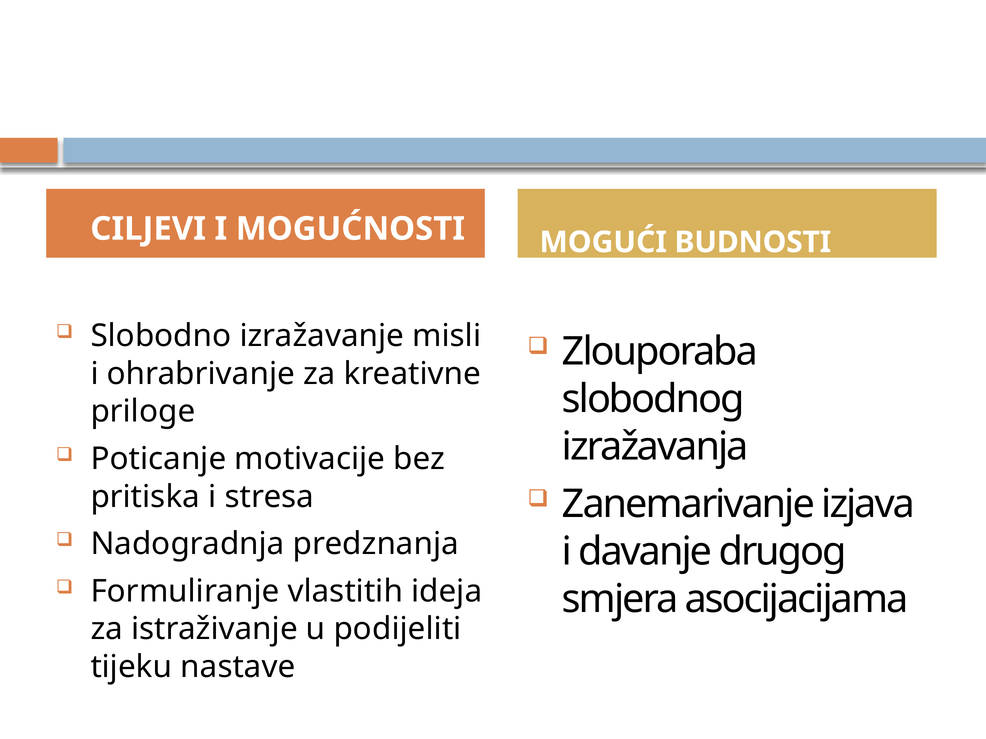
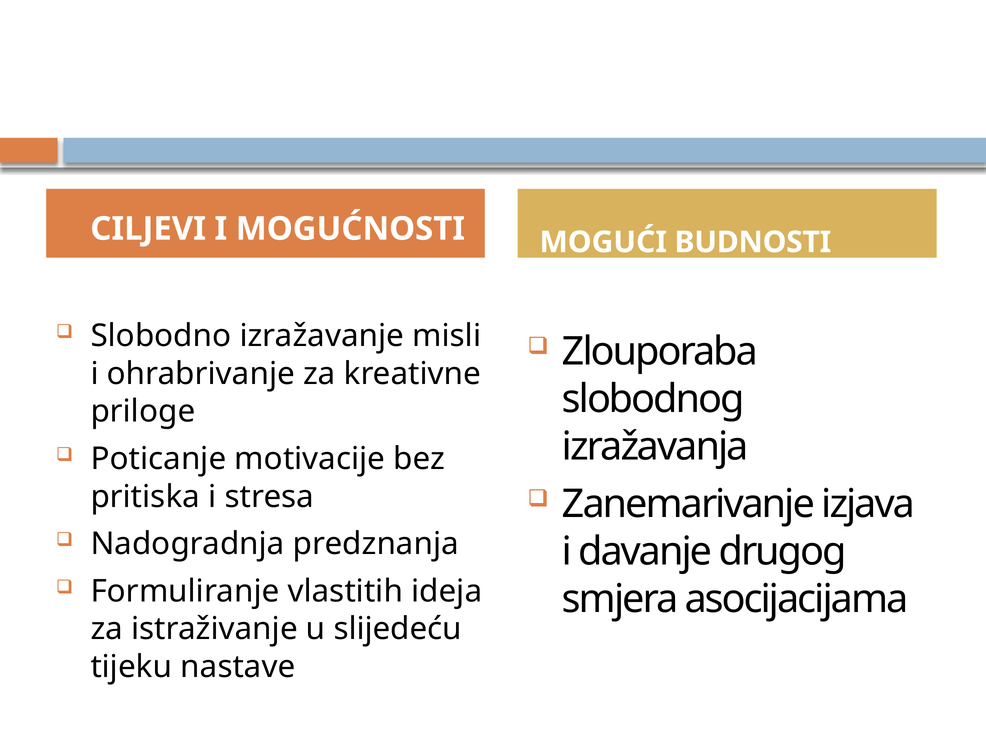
podijeliti: podijeliti -> slijedeću (398, 629)
